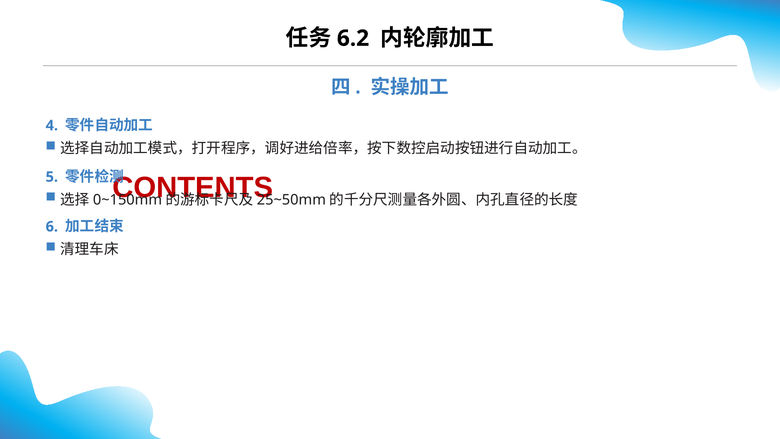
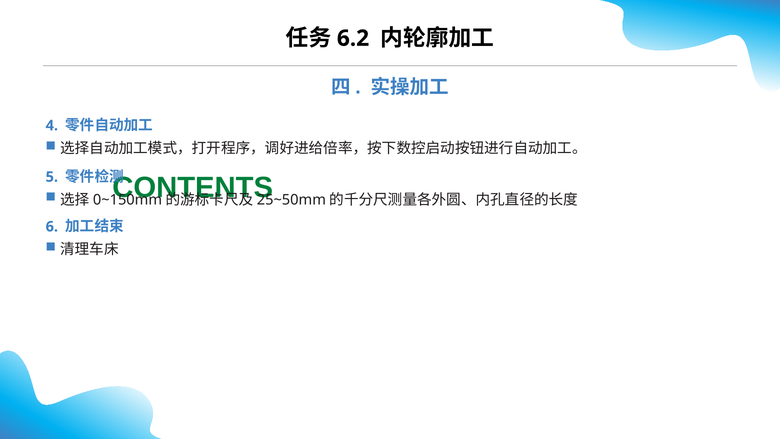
CONTENTS colour: red -> green (193, 187)
